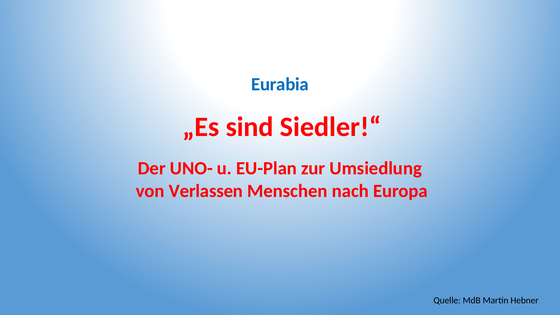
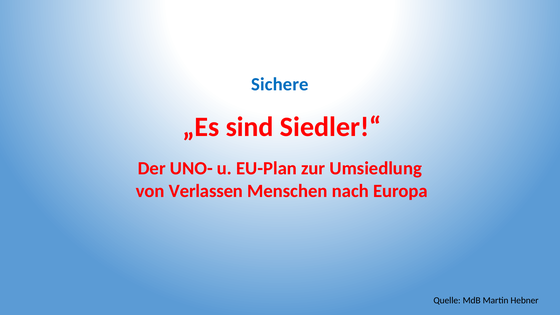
Eurabia: Eurabia -> Sichere (280, 84)
